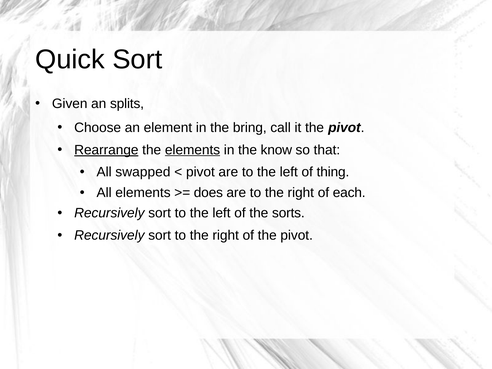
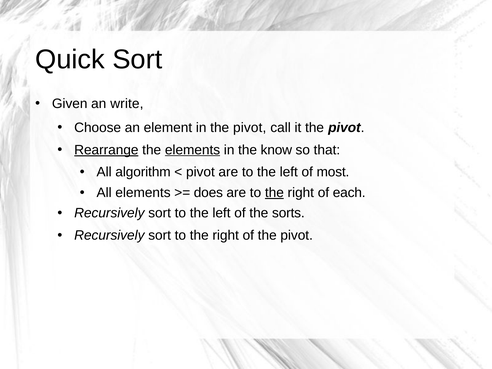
splits: splits -> write (127, 104)
in the bring: bring -> pivot (250, 128)
swapped: swapped -> algorithm (143, 172)
thing: thing -> most (333, 172)
the underline: none -> present (274, 193)
